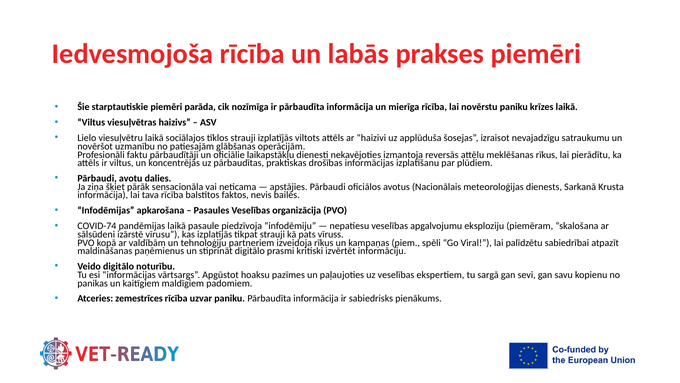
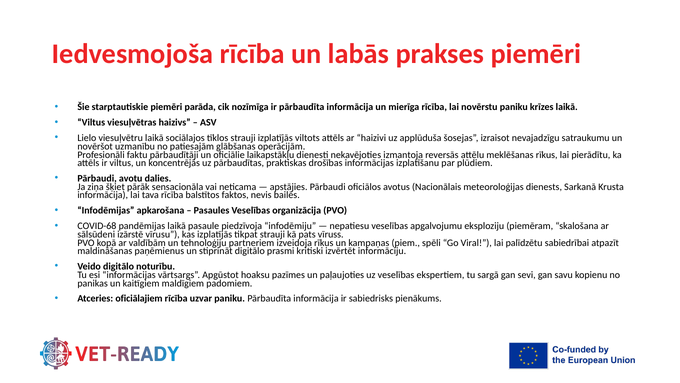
COVID-74: COVID-74 -> COVID-68 (97, 226)
zemestrīces: zemestrīces -> oficiālajiem (139, 298)
